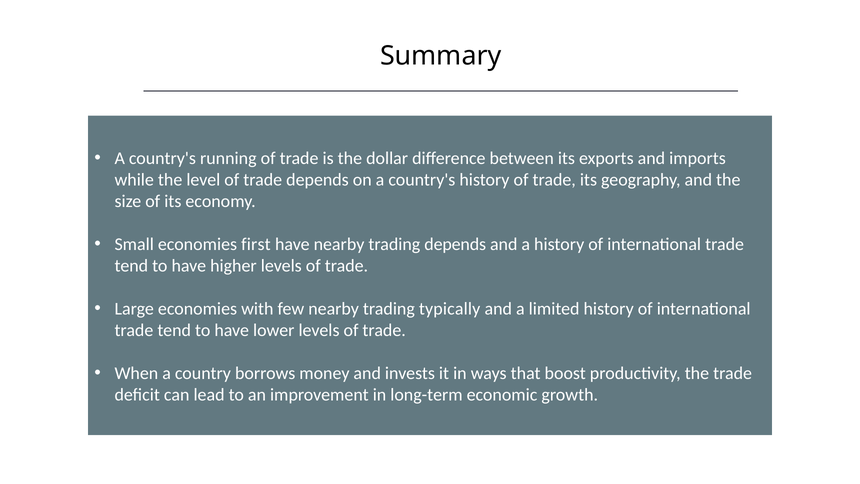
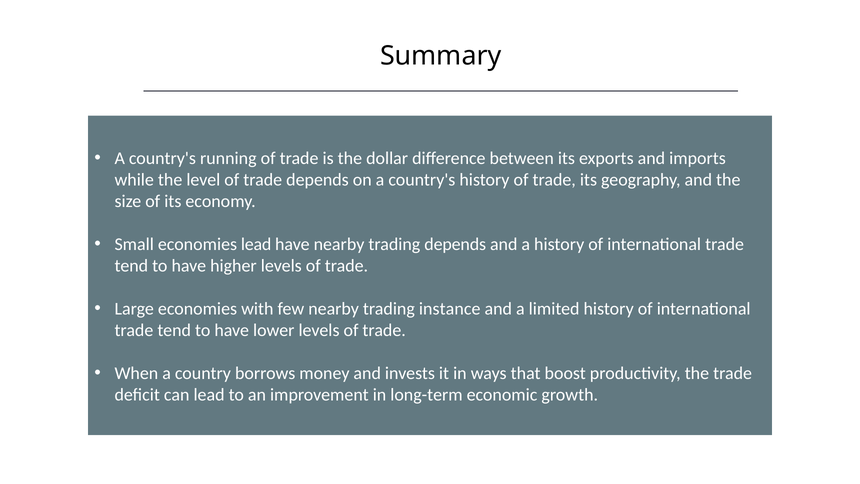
economies first: first -> lead (256, 244)
typically: typically -> instance (450, 309)
